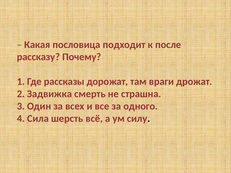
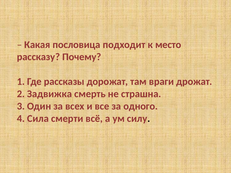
после: после -> место (168, 45)
шерсть: шерсть -> смерти (67, 119)
